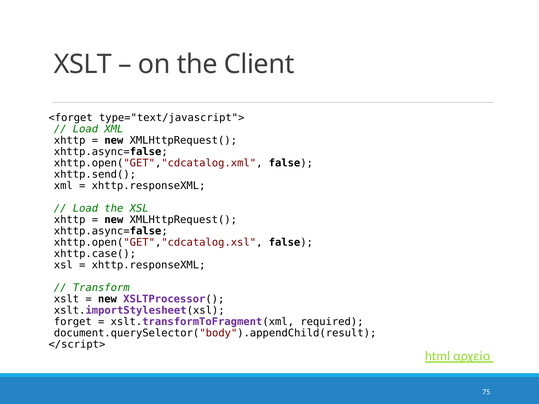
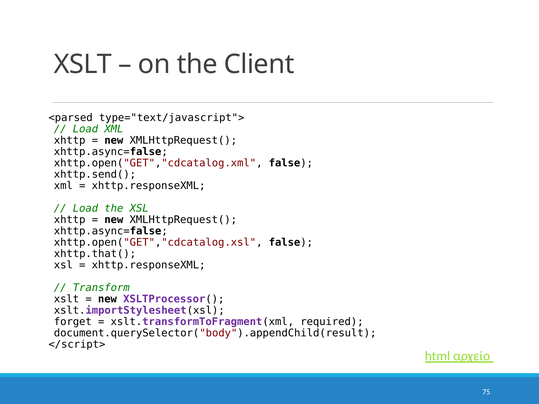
<forget: <forget -> <parsed (71, 118)
xhttp.case(: xhttp.case( -> xhttp.that( (95, 254)
